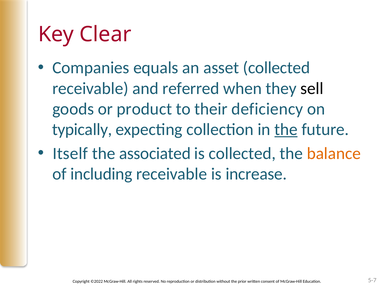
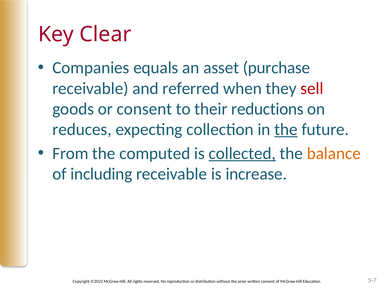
asset collected: collected -> purchase (277, 68)
sell colour: black -> red (312, 88)
or product: product -> consent (144, 109)
deficiency: deficiency -> reductions (267, 109)
typically: typically -> reduces (82, 129)
Itself: Itself -> From (70, 153)
associated: associated -> computed (155, 153)
collected underline: none -> present (242, 153)
